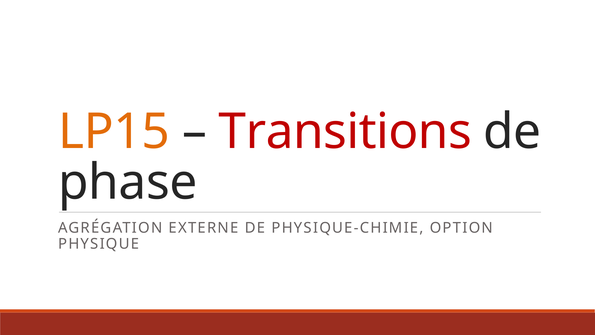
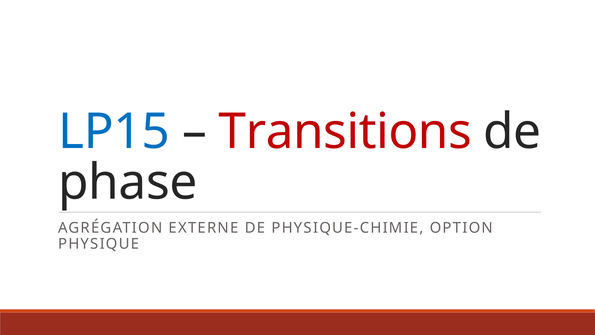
LP15 colour: orange -> blue (114, 132)
